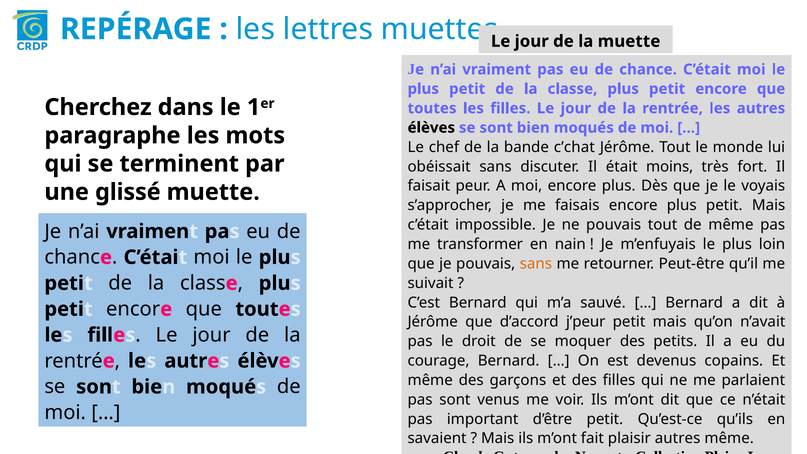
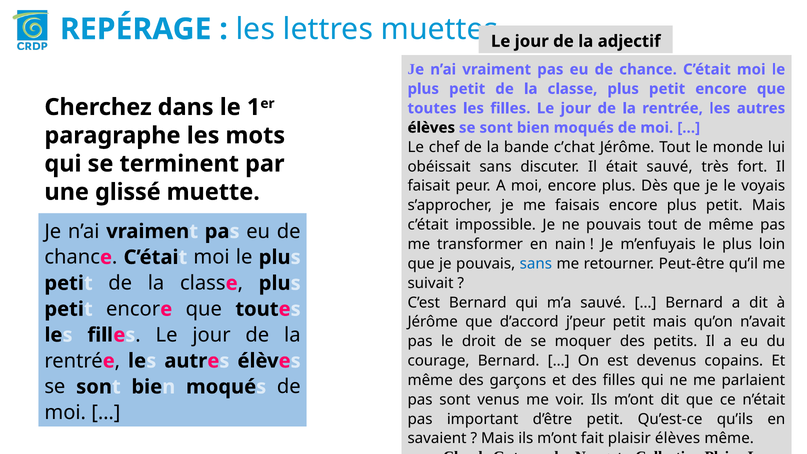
la muette: muette -> adjectif (629, 41)
était moins: moins -> sauvé (670, 167)
sans colour: orange -> blue (536, 264)
plaisir autres: autres -> élèves (678, 438)
